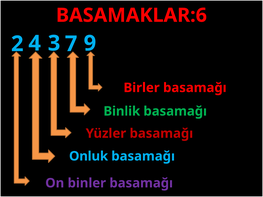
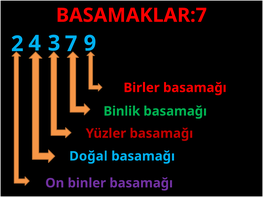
BASAMAKLAR:6: BASAMAKLAR:6 -> BASAMAKLAR:7 (131, 15)
Onluk: Onluk -> Doğal (88, 156)
